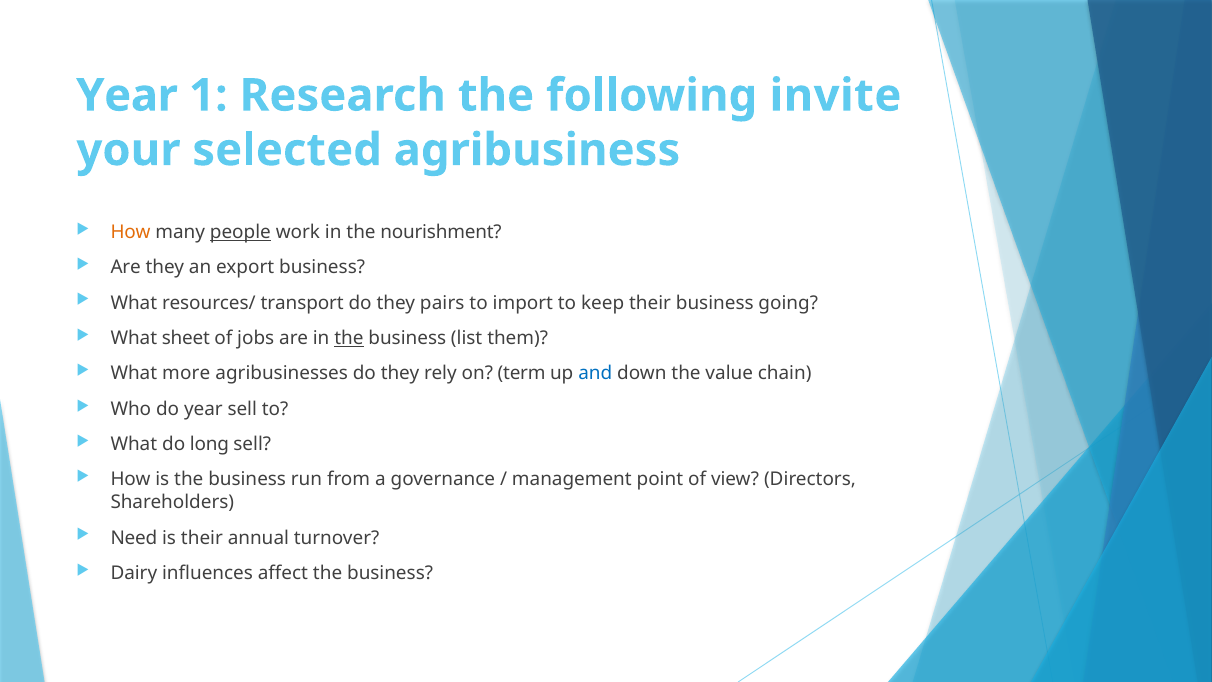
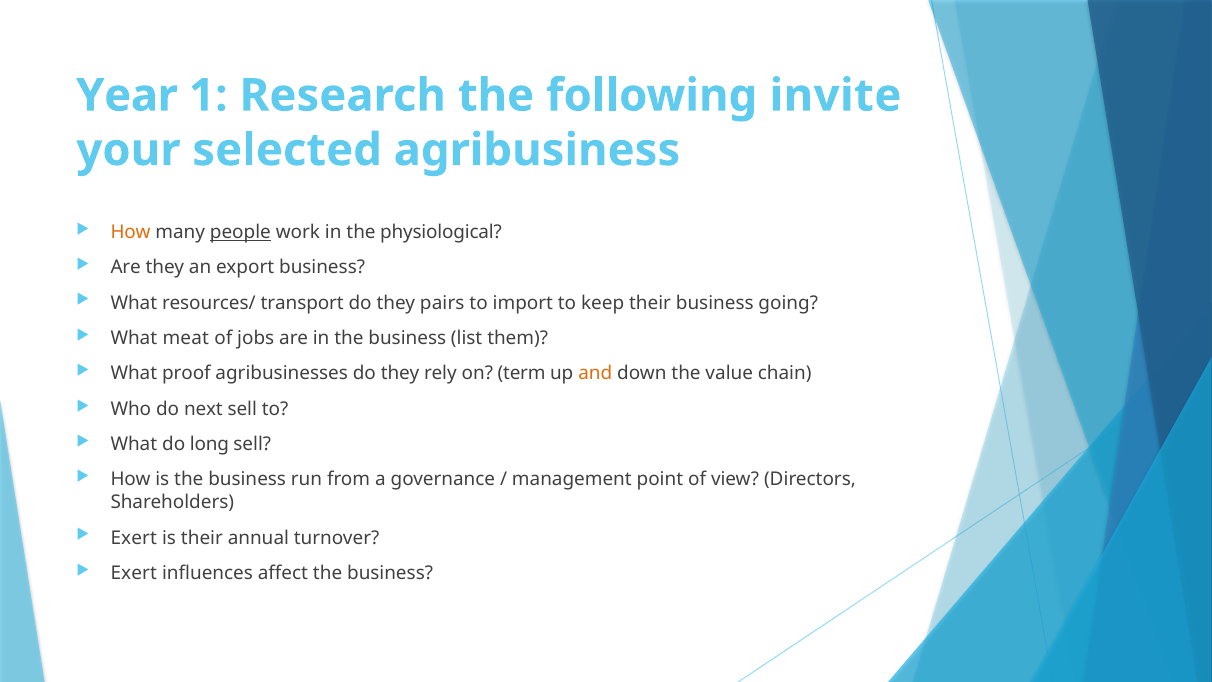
nourishment: nourishment -> physiological (441, 232)
sheet: sheet -> meat (186, 338)
the underline: present -> none (349, 338)
more: more -> proof (186, 373)
and colour: blue -> orange (595, 373)
do year: year -> next (203, 409)
Need: Need -> Exert (134, 538)
Dairy: Dairy -> Exert (134, 573)
